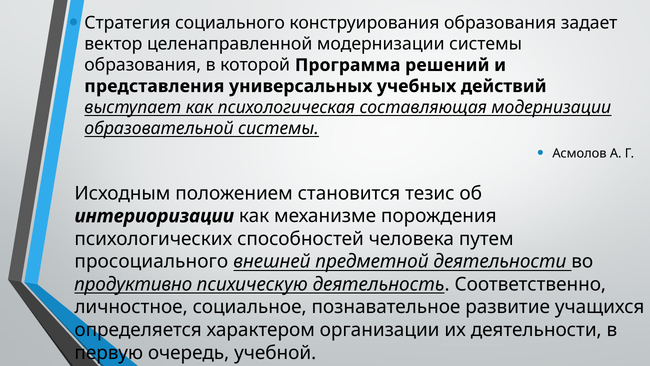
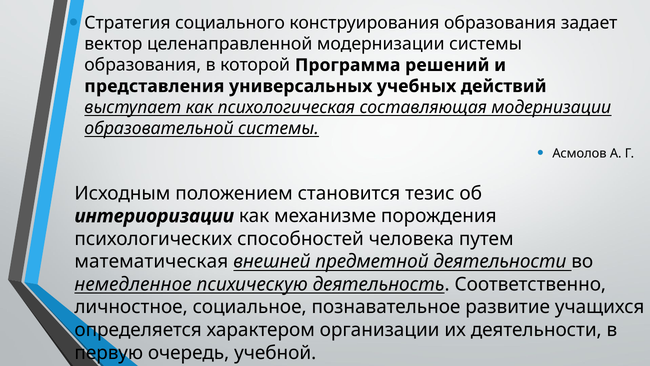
просоциального: просоциального -> математическая (151, 261)
продуктивно: продуктивно -> немедленное (133, 284)
